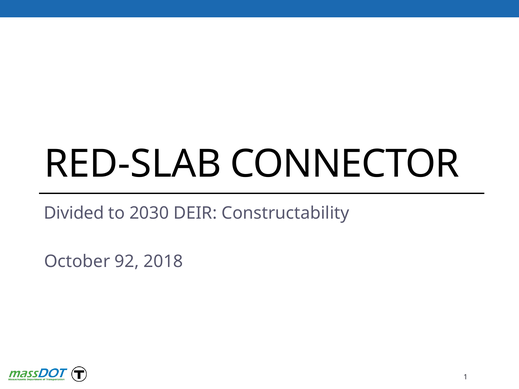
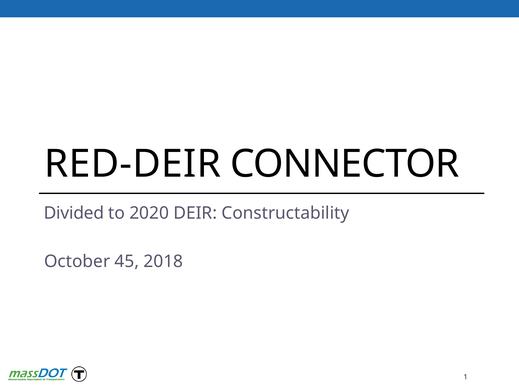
RED-SLAB: RED-SLAB -> RED-DEIR (133, 164)
2030: 2030 -> 2020 (149, 213)
92: 92 -> 45 (127, 262)
